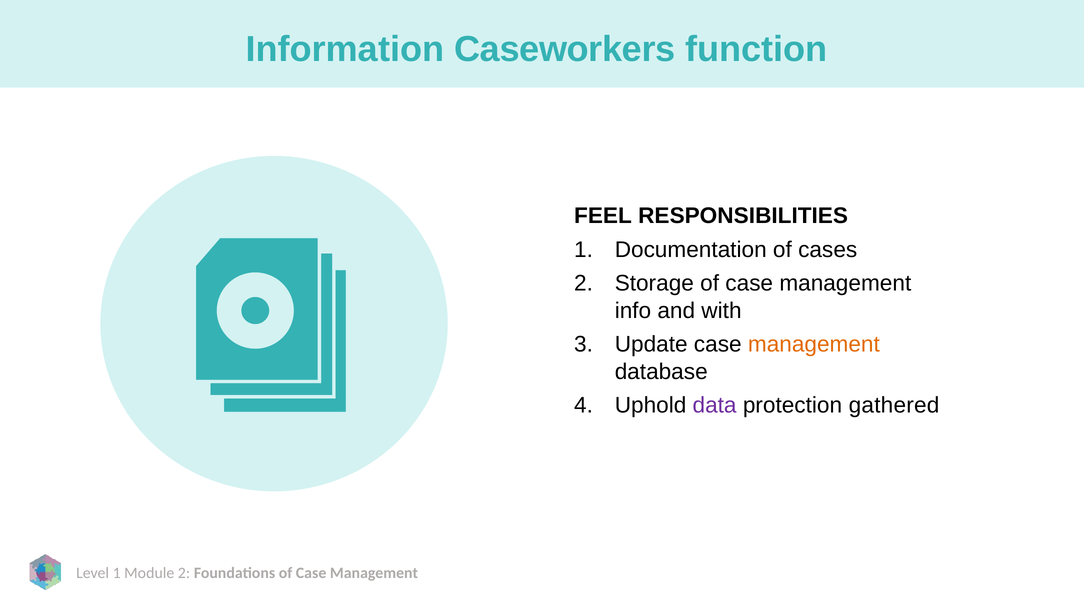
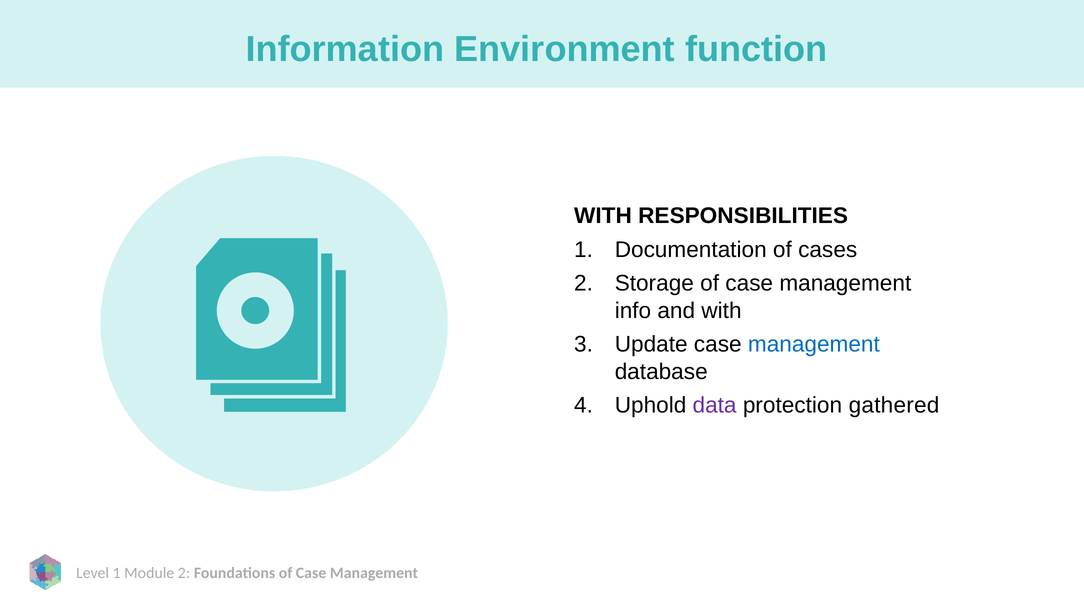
Caseworkers: Caseworkers -> Environment (565, 49)
FEEL: FEEL -> WITH (603, 216)
management colour: orange -> blue (814, 344)
